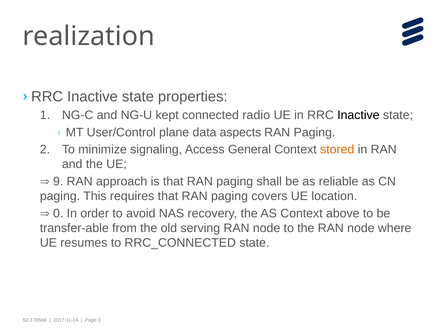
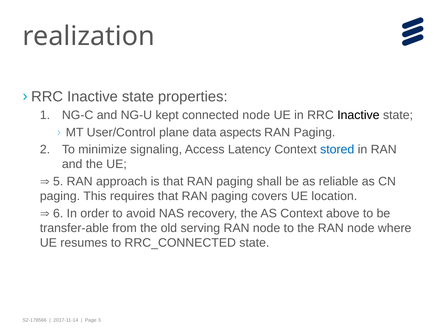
connected radio: radio -> node (256, 115)
General: General -> Latency (249, 150)
stored colour: orange -> blue (337, 150)
9: 9 -> 5 (58, 182)
0: 0 -> 6 (58, 214)
